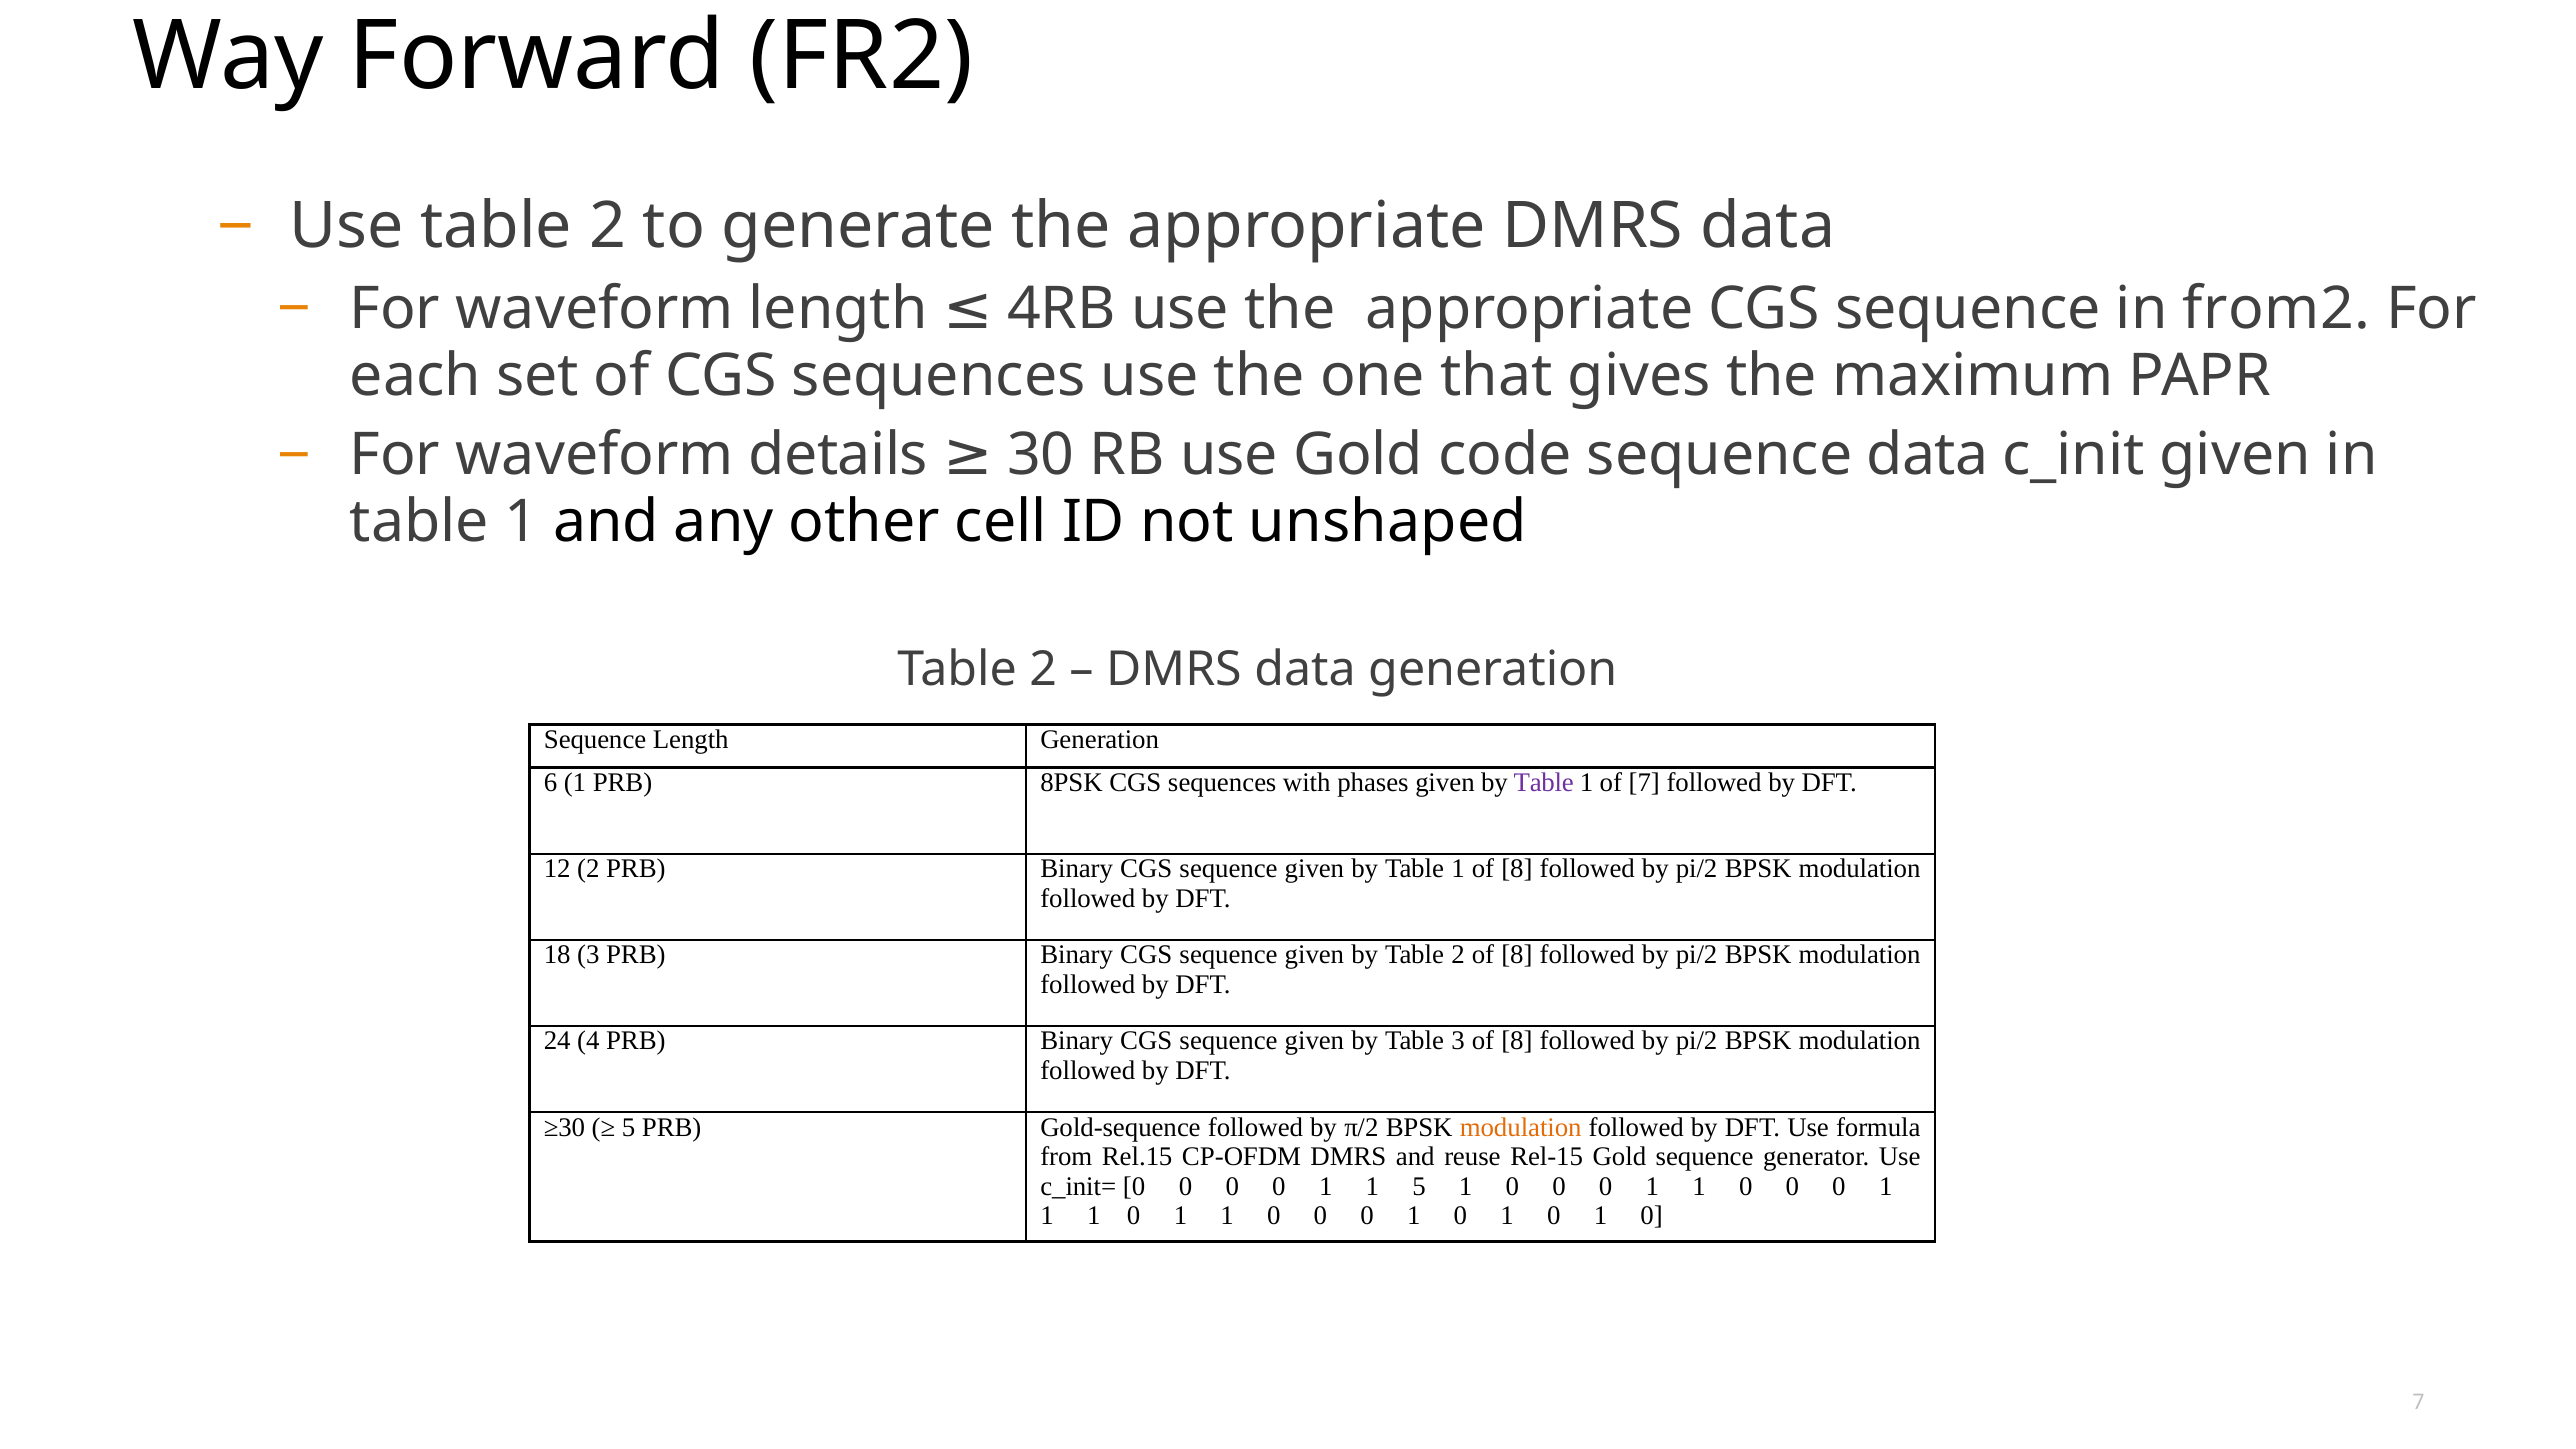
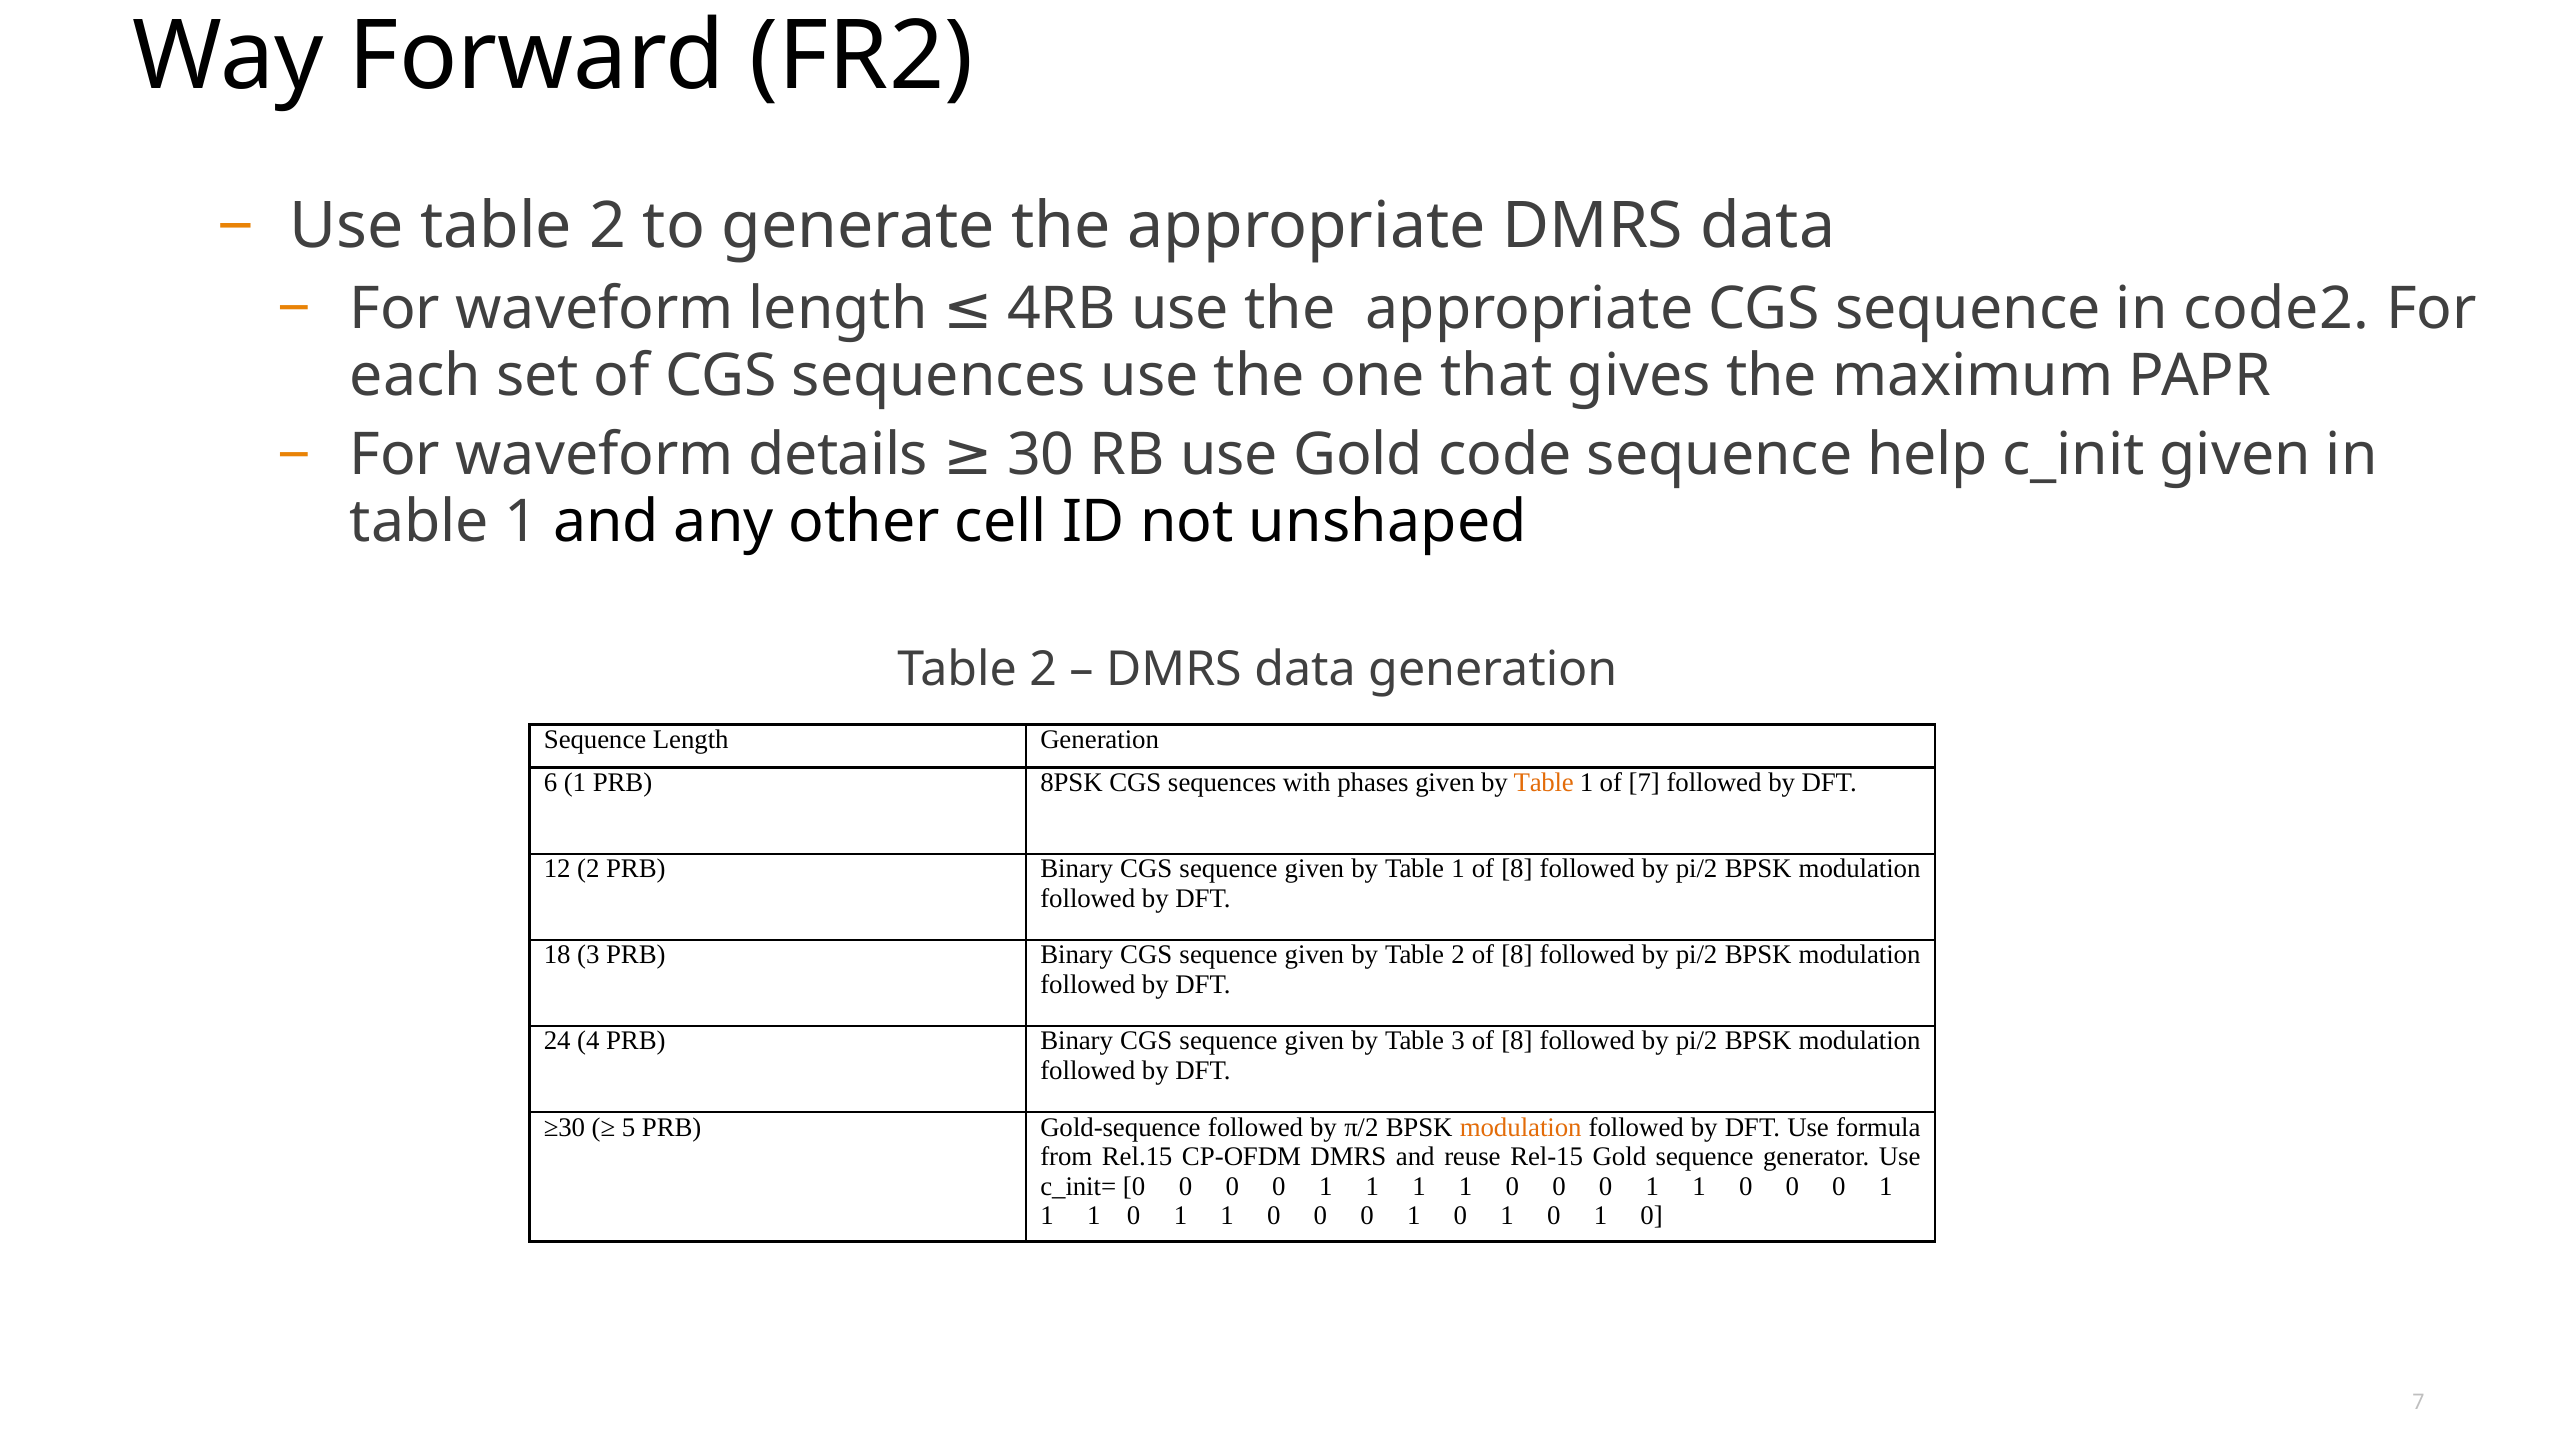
from2: from2 -> code2 (2277, 309)
sequence data: data -> help (1927, 455)
Table colour: purple -> orange (1544, 783)
5: 5 -> 1 (1419, 1187)
